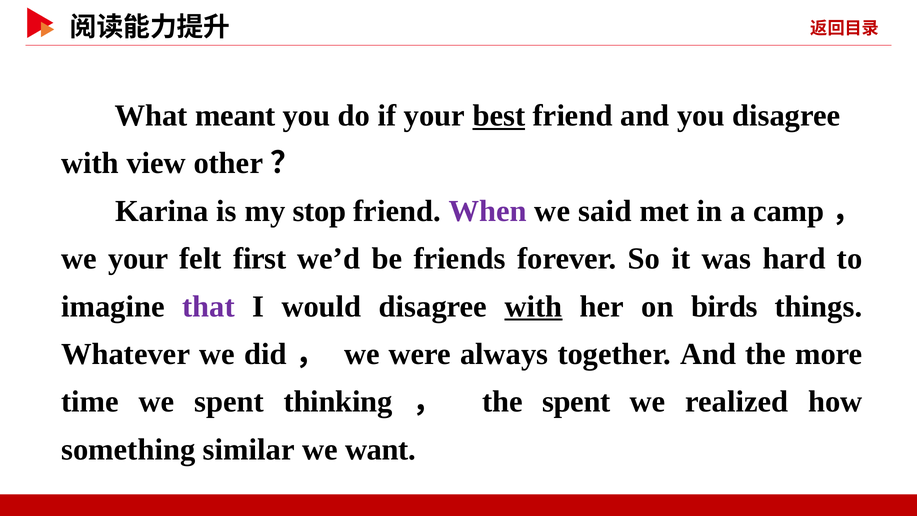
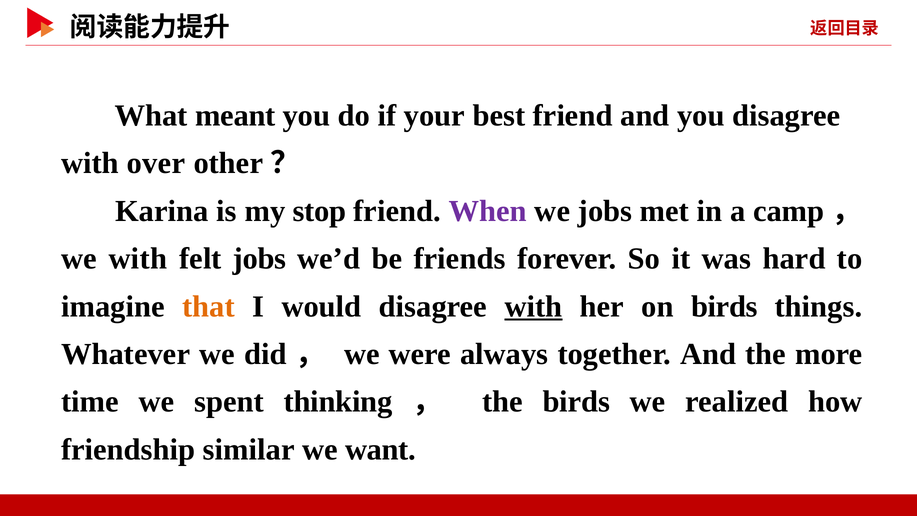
best underline: present -> none (499, 116)
view: view -> over (156, 163)
we said: said -> jobs (605, 211)
we your: your -> with (138, 259)
felt first: first -> jobs (260, 259)
that colour: purple -> orange (209, 306)
the spent: spent -> birds (576, 402)
something: something -> friendship (128, 449)
